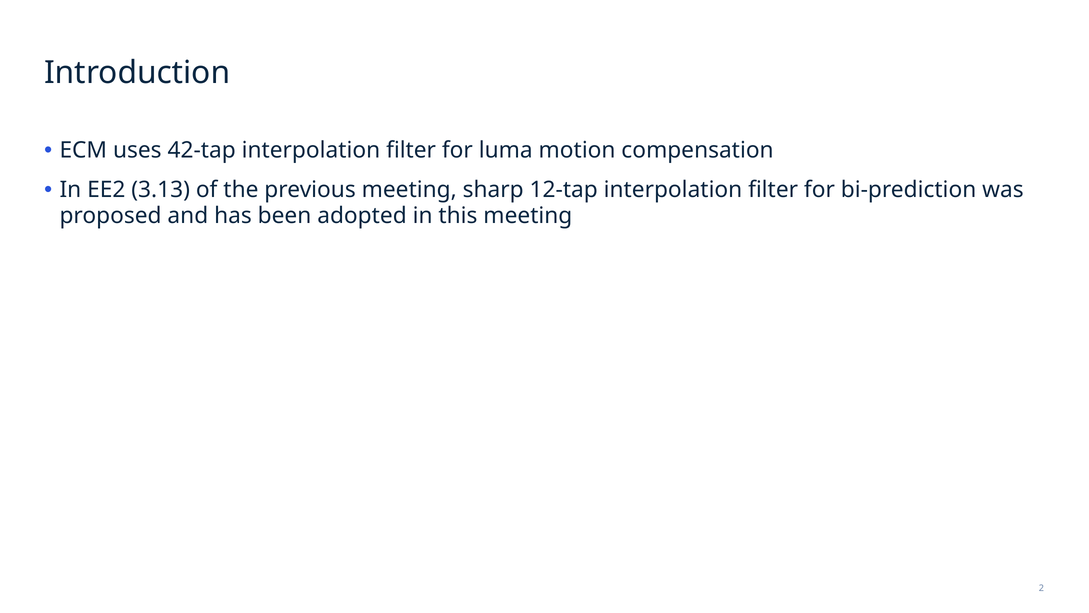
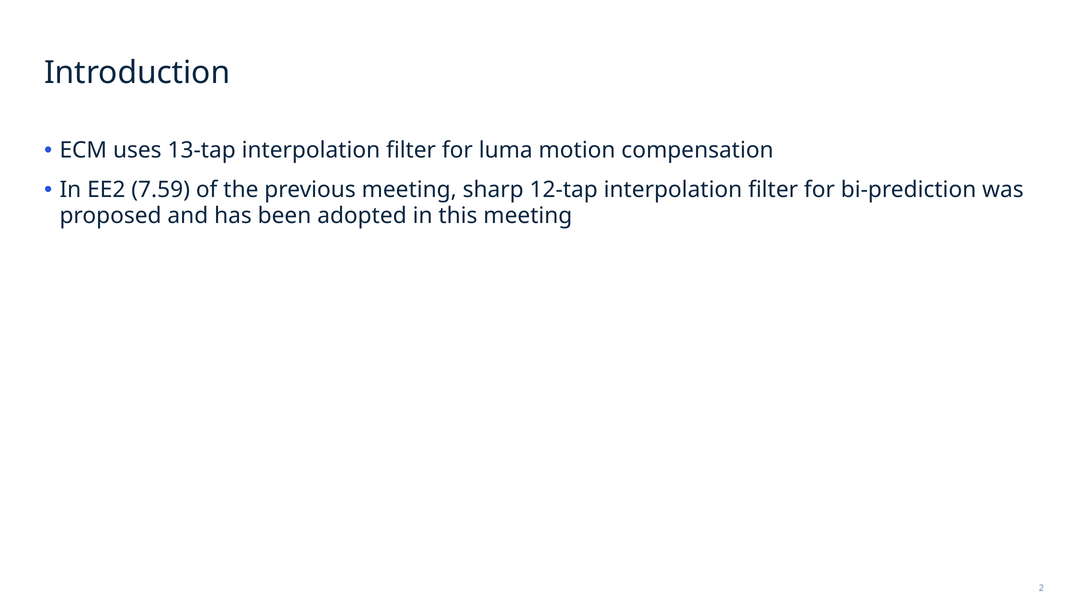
42-tap: 42-tap -> 13-tap (202, 150)
3.13: 3.13 -> 7.59 (161, 190)
